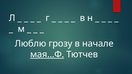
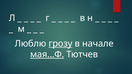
грозу underline: none -> present (60, 44)
